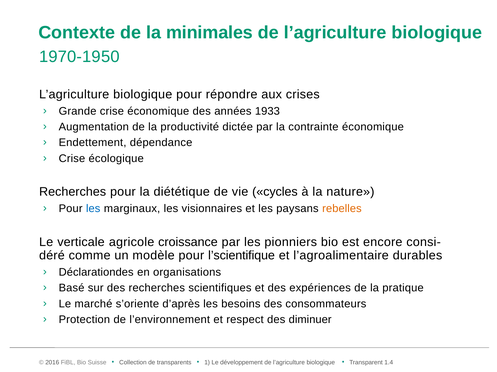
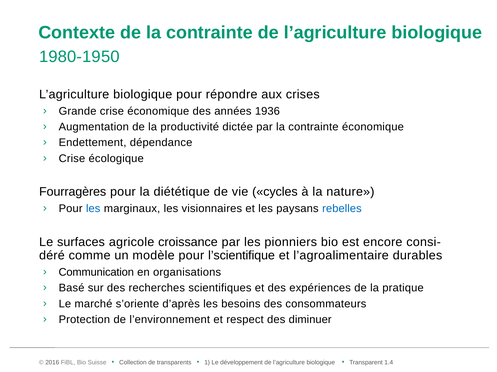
de la minimales: minimales -> contrainte (209, 33)
1970-1950: 1970-1950 -> 1980-1950 (79, 57)
1933: 1933 -> 1936 (267, 111)
Recherches: Recherches -> Fourragères (73, 192)
rebelles colour: orange -> blue (342, 209)
verticale: verticale -> surfaces (81, 243)
Déclarationdes: Déclarationdes -> Communication (96, 273)
